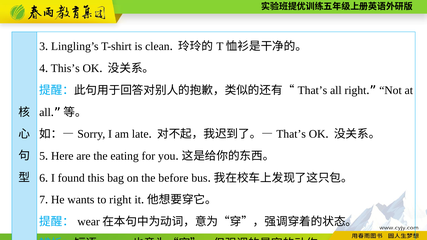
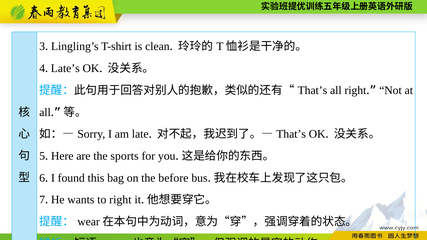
This’s: This’s -> Late’s (65, 68)
eating: eating -> sports (125, 156)
